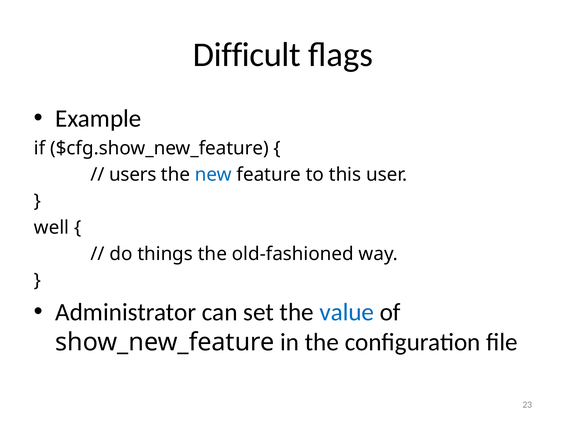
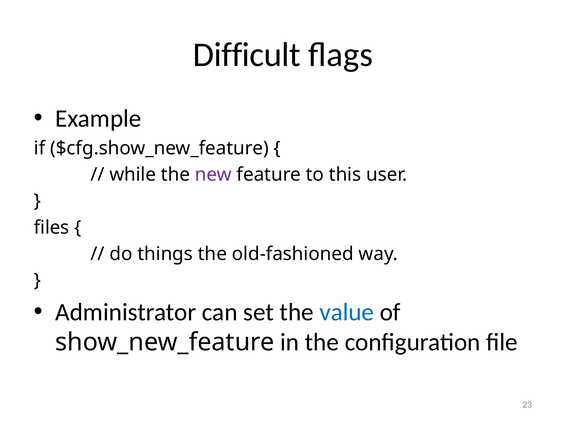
users: users -> while (133, 175)
new colour: blue -> purple (213, 175)
well: well -> files (52, 228)
